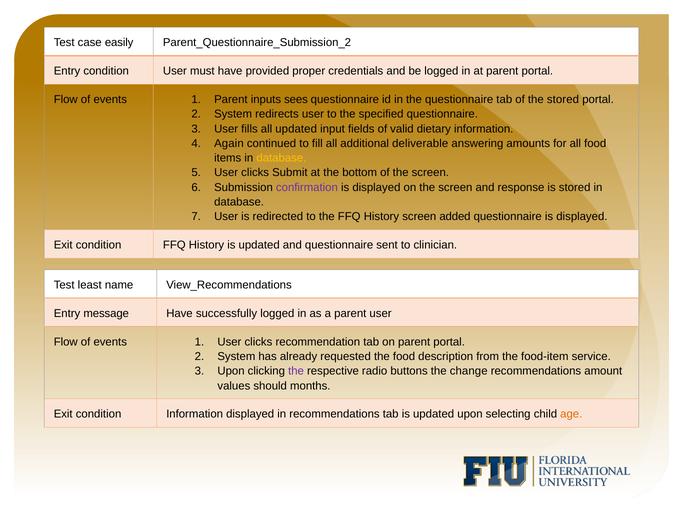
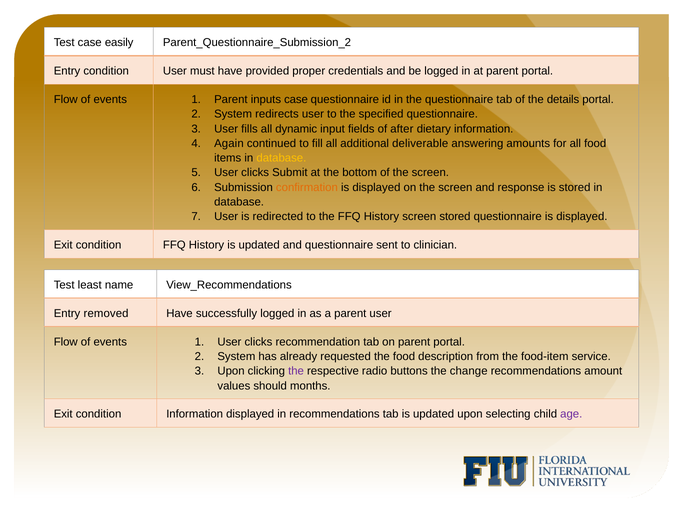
inputs sees: sees -> case (296, 100)
the stored: stored -> details (563, 100)
all updated: updated -> dynamic (296, 129)
valid: valid -> after (402, 129)
confirmation colour: purple -> orange (307, 187)
screen added: added -> stored (455, 217)
message: message -> removed (106, 314)
age colour: orange -> purple (571, 414)
